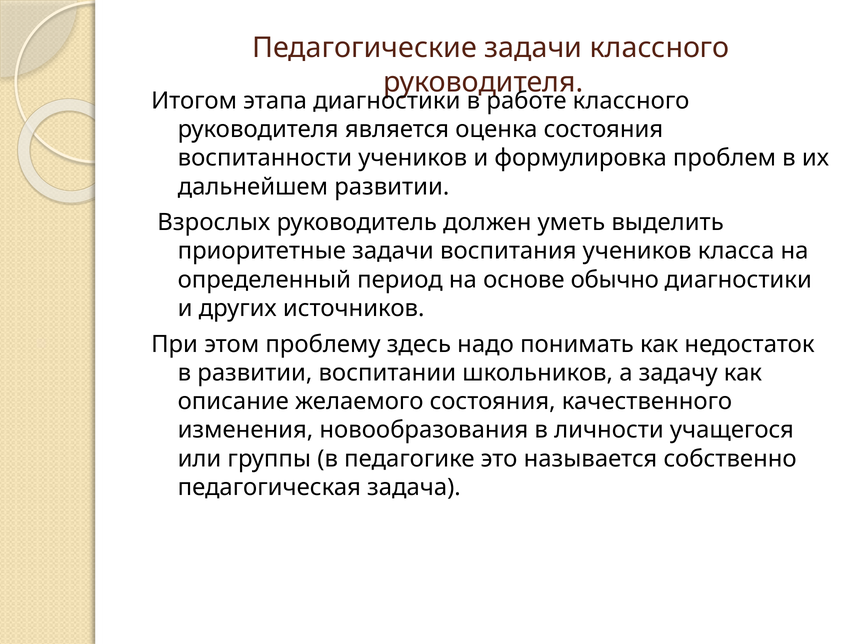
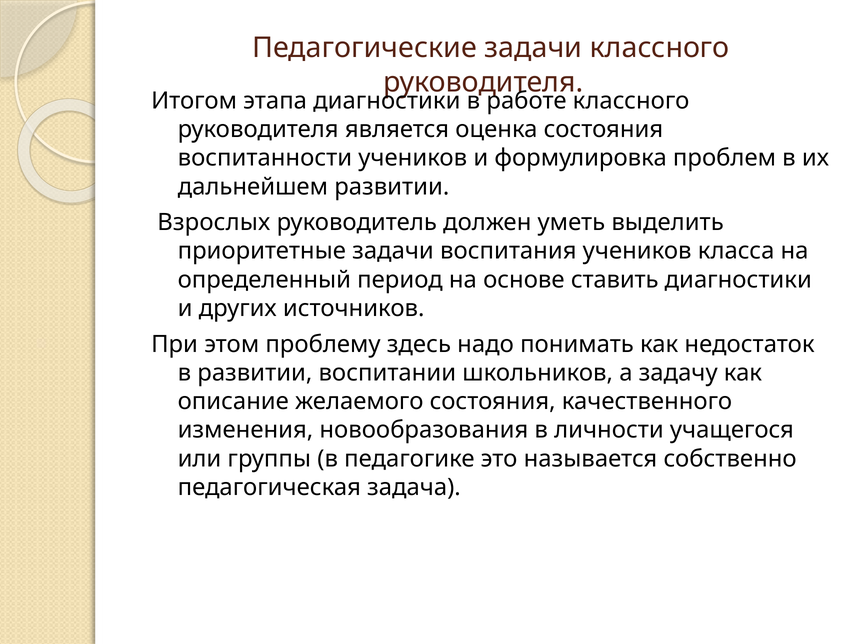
обычно: обычно -> ставить (615, 280)
